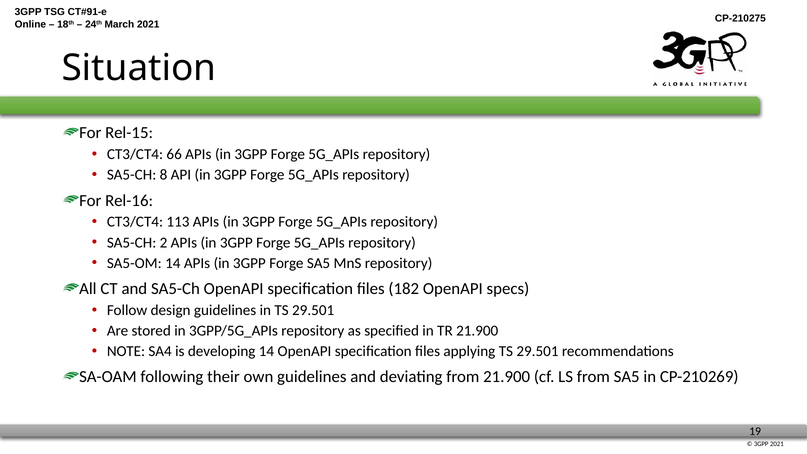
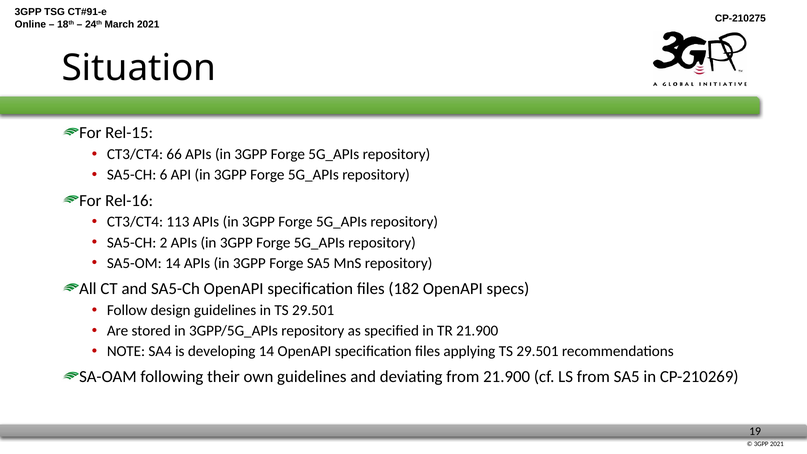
8: 8 -> 6 (164, 175)
